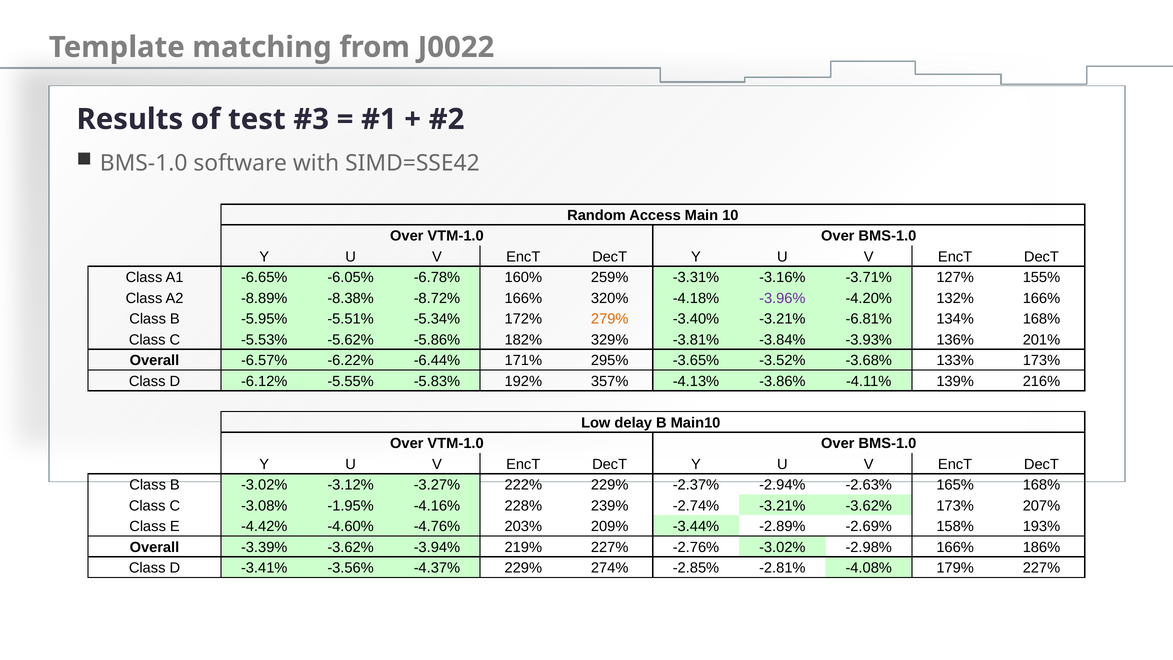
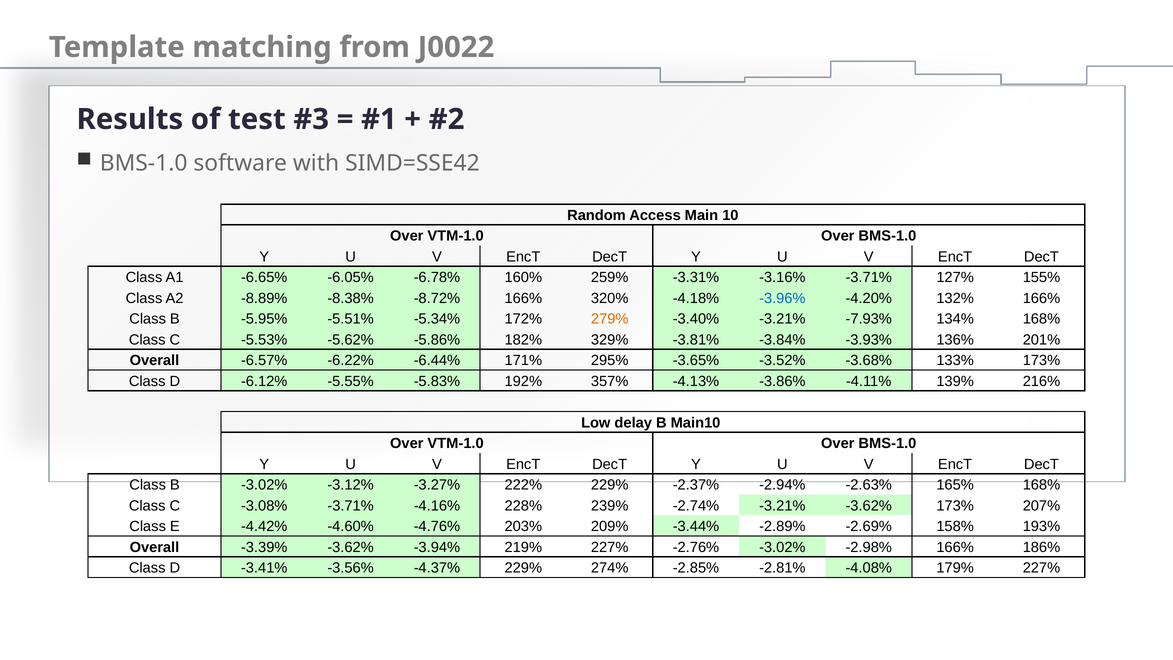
-3.96% colour: purple -> blue (782, 298)
-6.81%: -6.81% -> -7.93% (869, 319)
-3.08% -1.95%: -1.95% -> -3.71% (351, 506)
